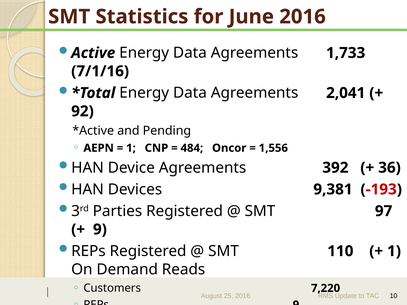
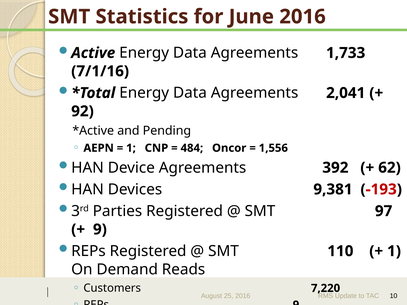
36: 36 -> 62 (390, 168)
